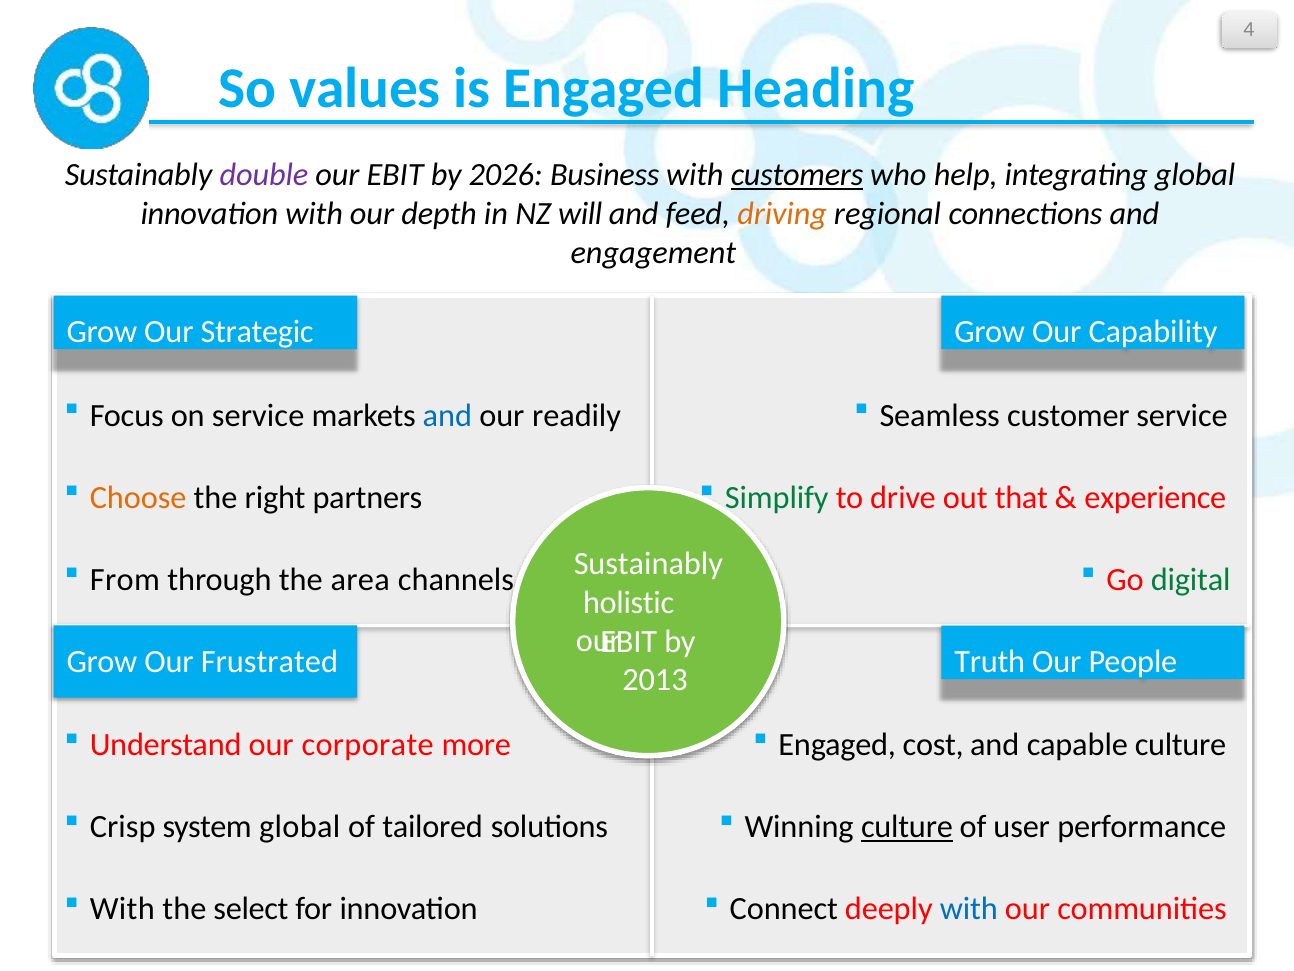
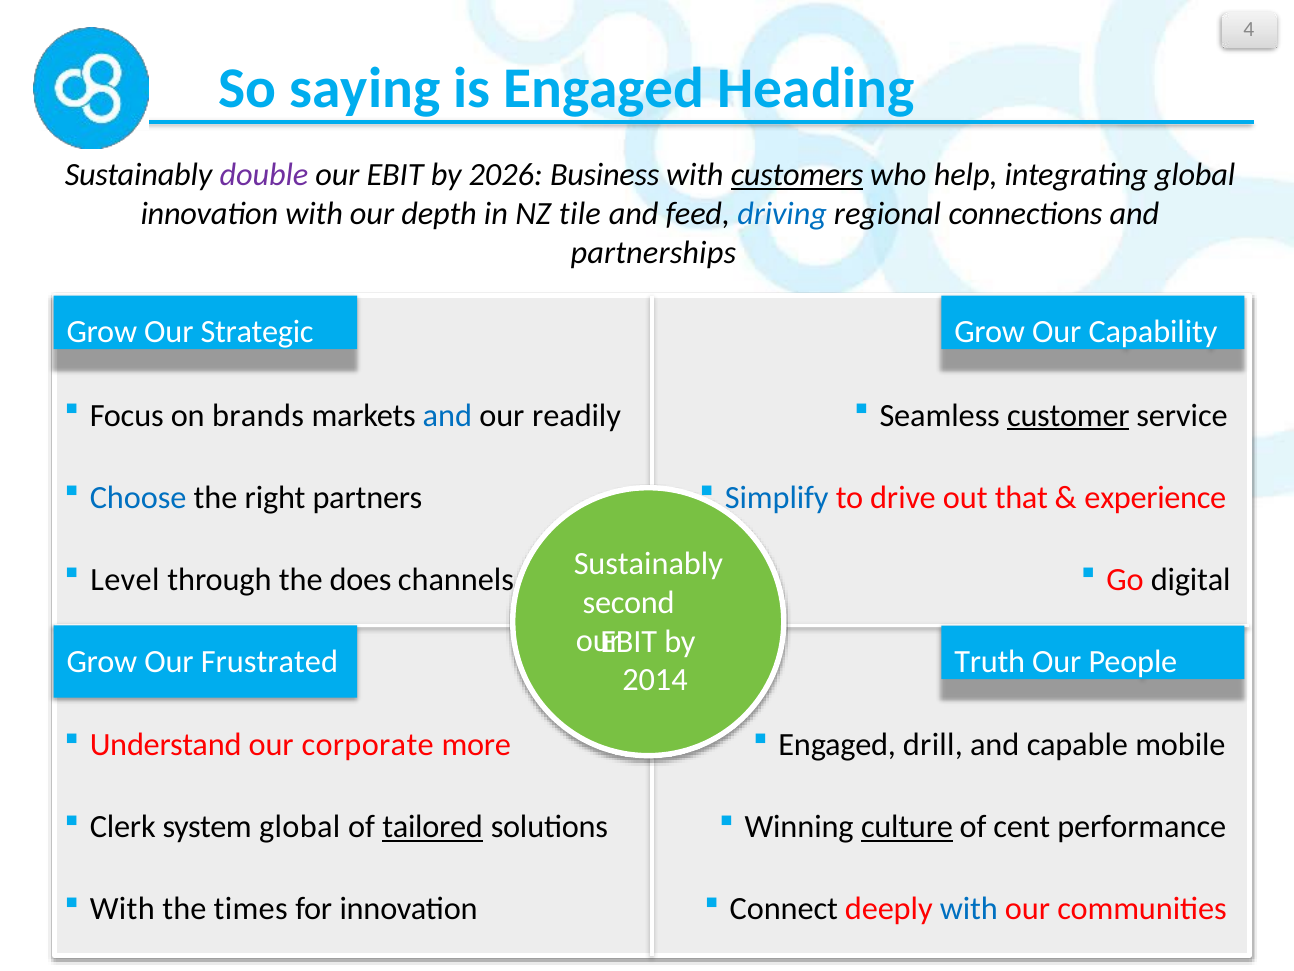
values: values -> saying (365, 89)
will: will -> tile (580, 214)
driving colour: orange -> blue (782, 214)
engagement: engagement -> partnerships (653, 253)
on service: service -> brands (258, 415)
customer underline: none -> present (1068, 415)
Choose colour: orange -> blue (138, 497)
Simplify colour: green -> blue (777, 497)
From: From -> Level (125, 579)
area: area -> does (361, 579)
digital colour: green -> black (1191, 579)
holistic: holistic -> second (629, 602)
2013: 2013 -> 2014 (655, 680)
cost: cost -> drill (933, 744)
capable culture: culture -> mobile (1180, 744)
Crisp: Crisp -> Clerk (123, 826)
tailored underline: none -> present (433, 826)
user: user -> cent (1022, 826)
select: select -> times (251, 908)
